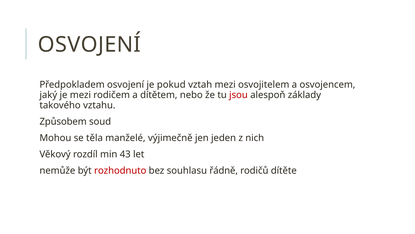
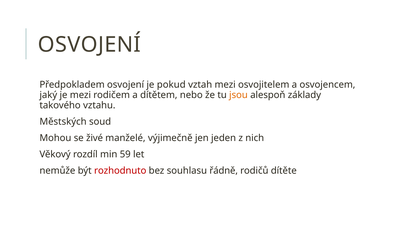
jsou colour: red -> orange (238, 95)
Způsobem: Způsobem -> Městských (63, 121)
těla: těla -> živé (95, 138)
43: 43 -> 59 (125, 154)
